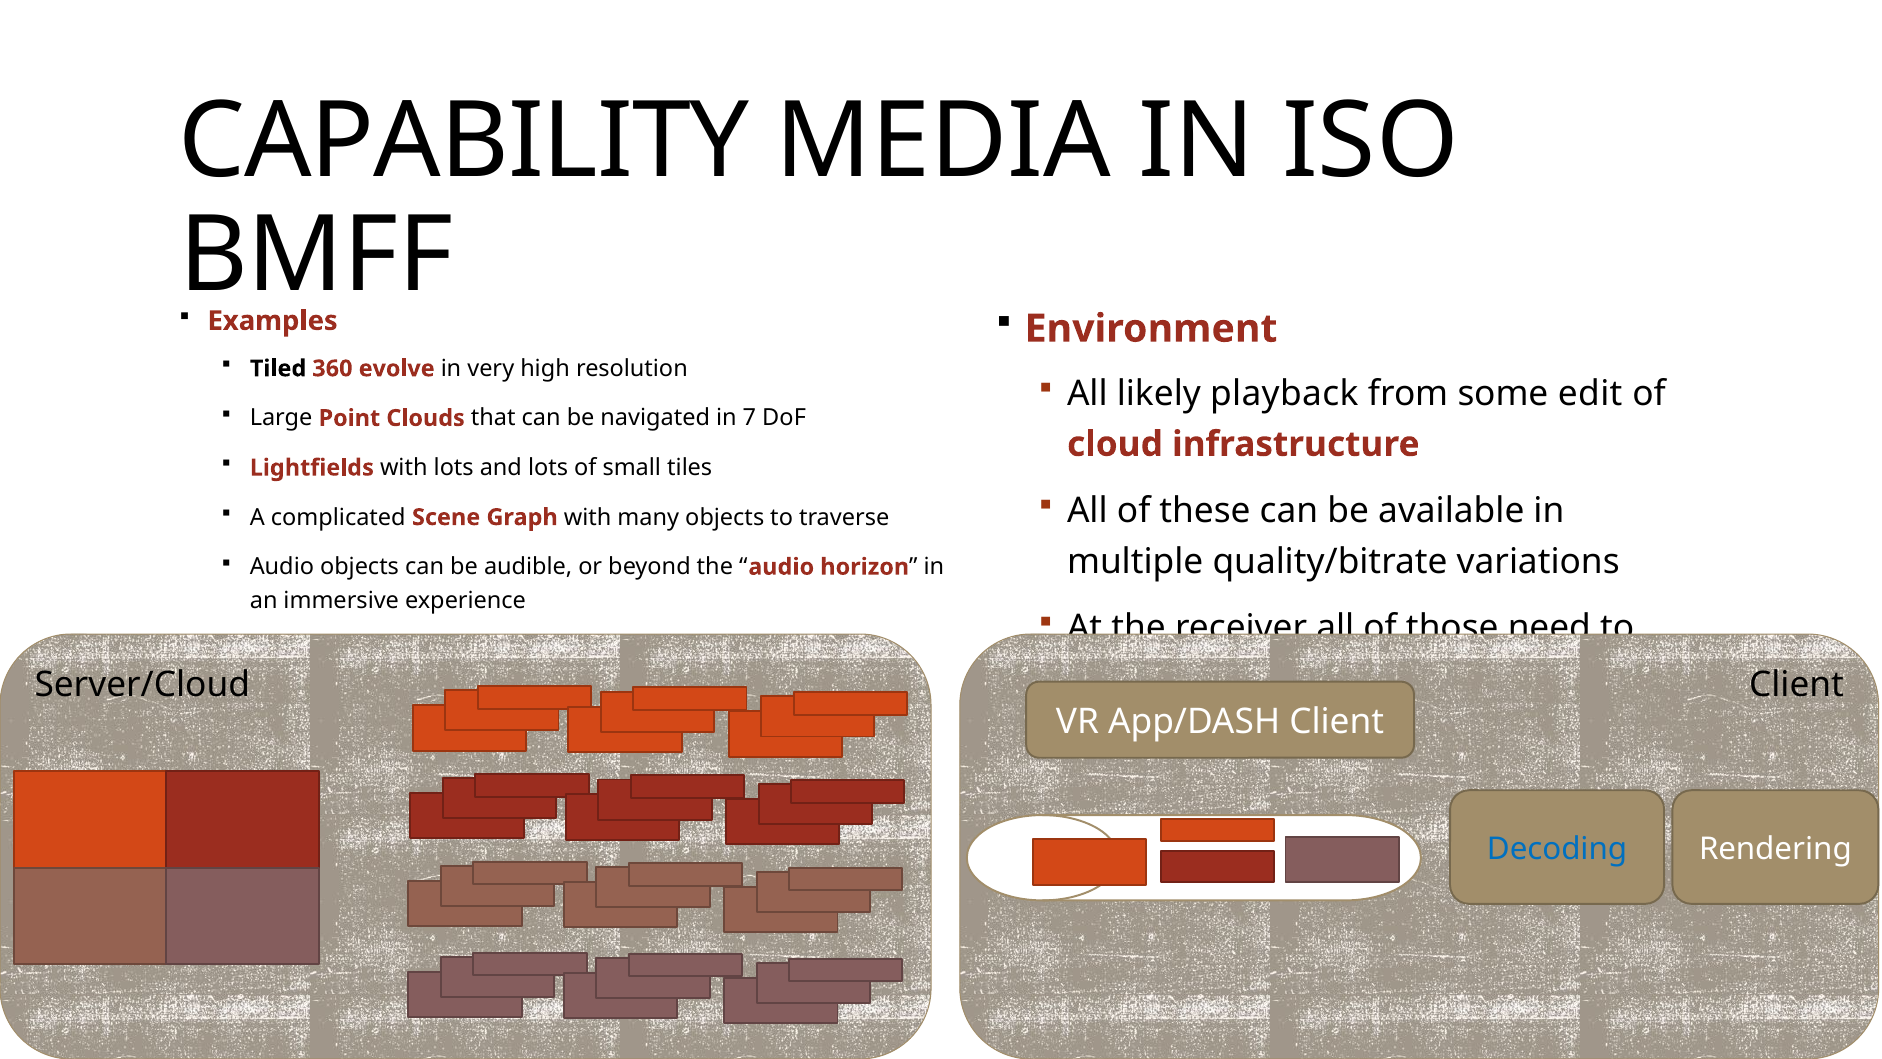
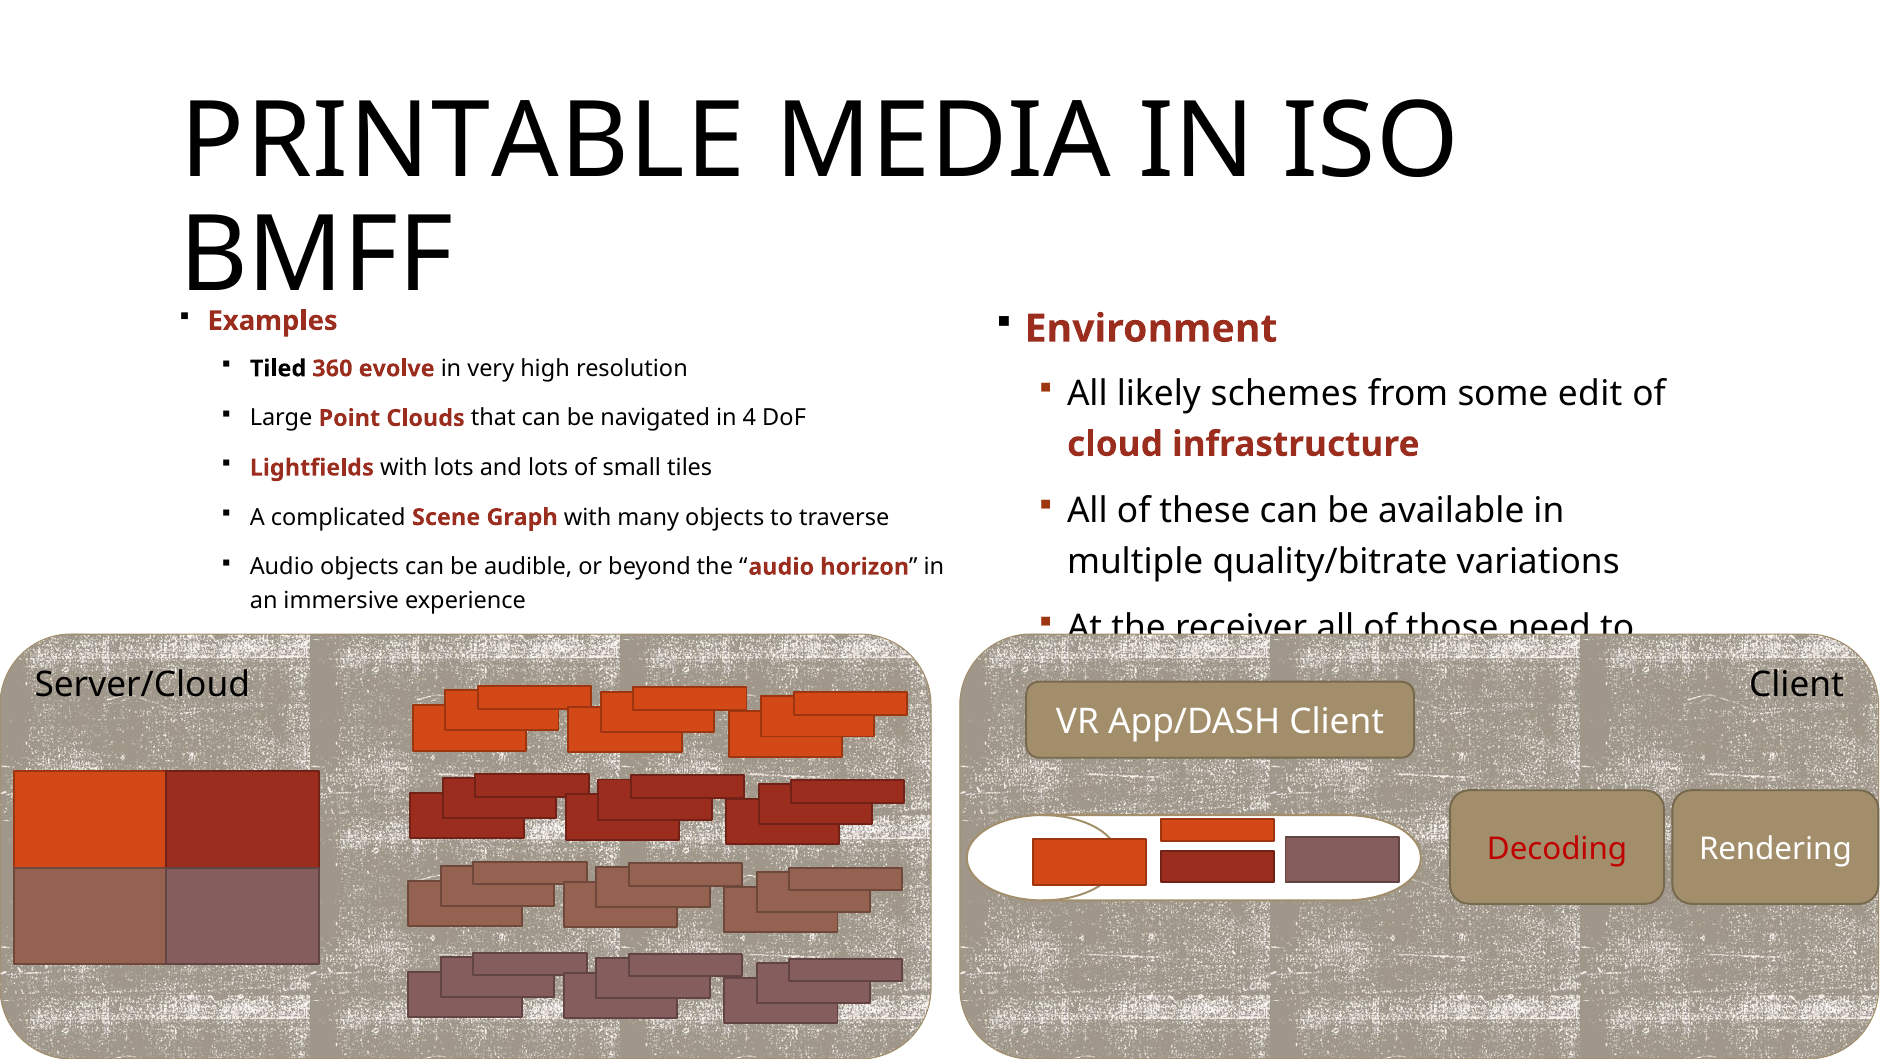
CAPABILITY: CAPABILITY -> PRINTABLE (463, 141)
playback: playback -> schemes (1284, 393)
7: 7 -> 4 (749, 418)
Decoding colour: blue -> red (1557, 849)
